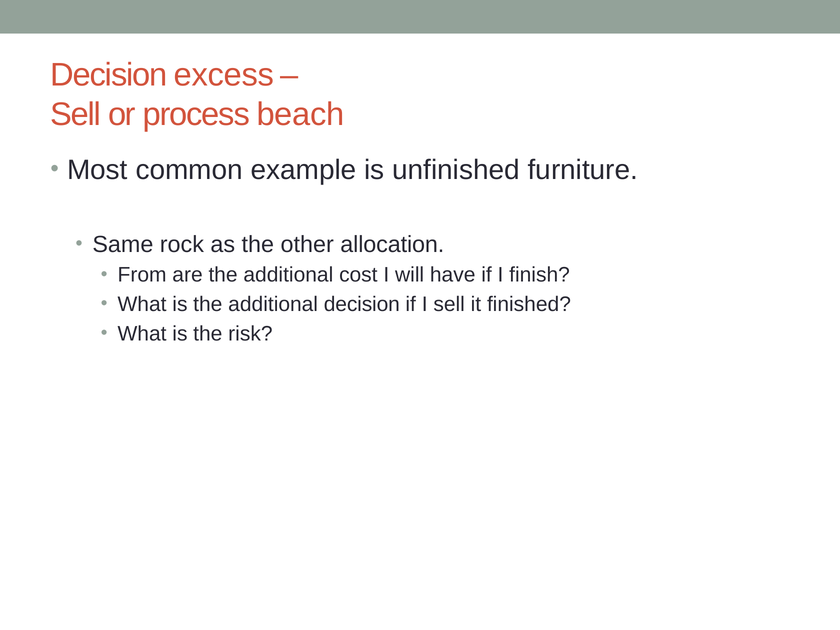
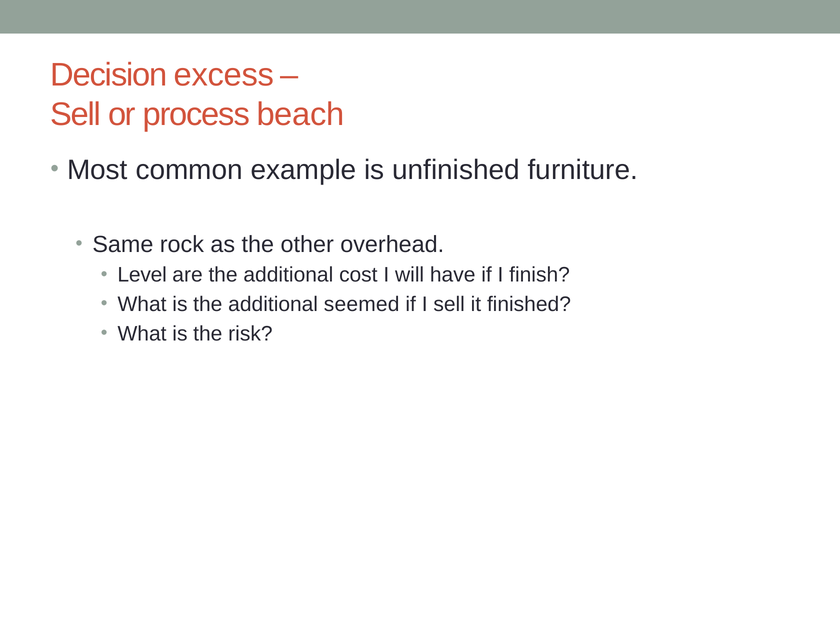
allocation: allocation -> overhead (392, 244)
From: From -> Level (142, 275)
additional decision: decision -> seemed (362, 304)
